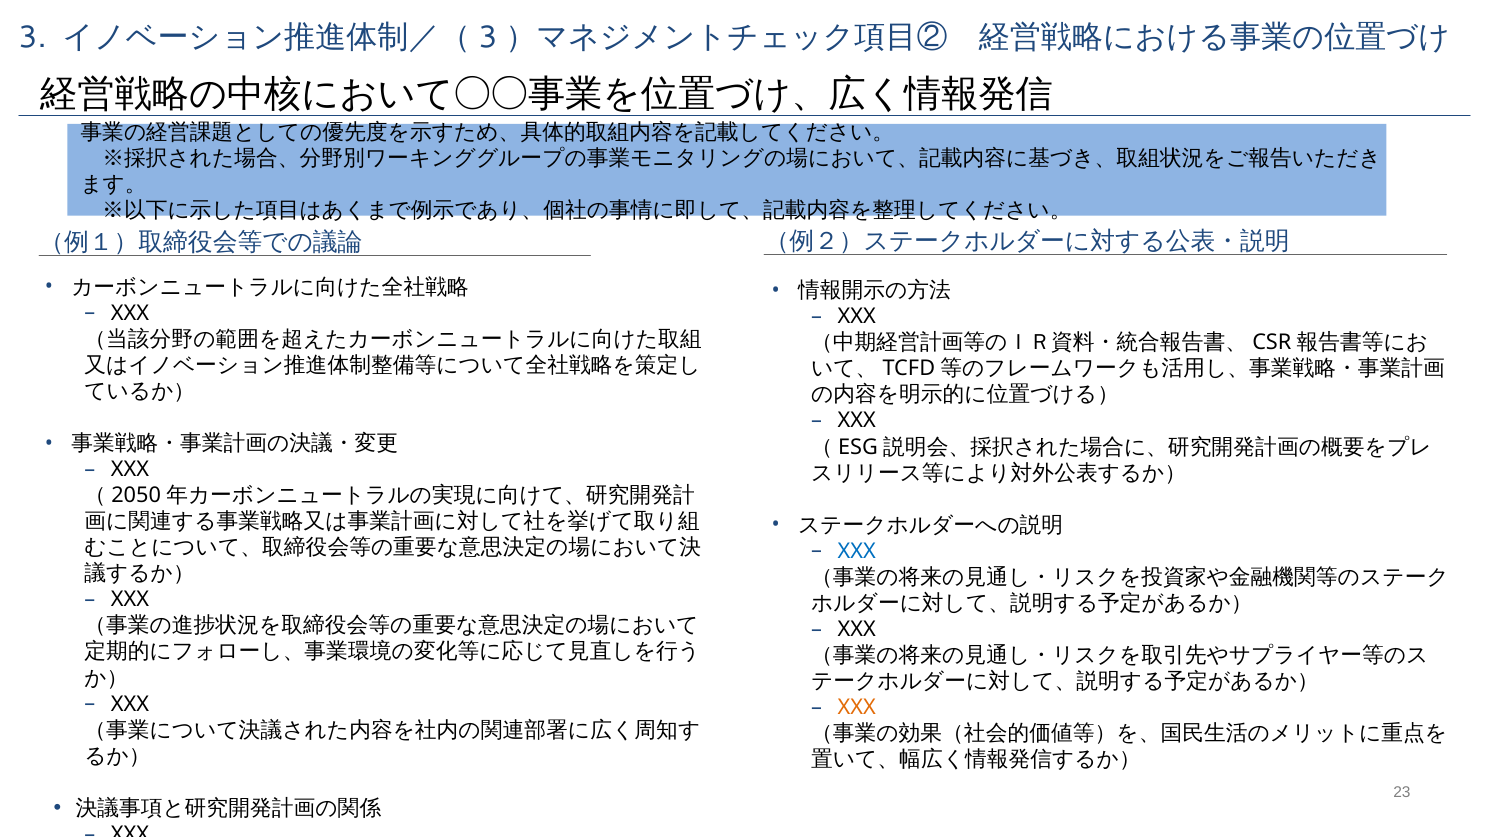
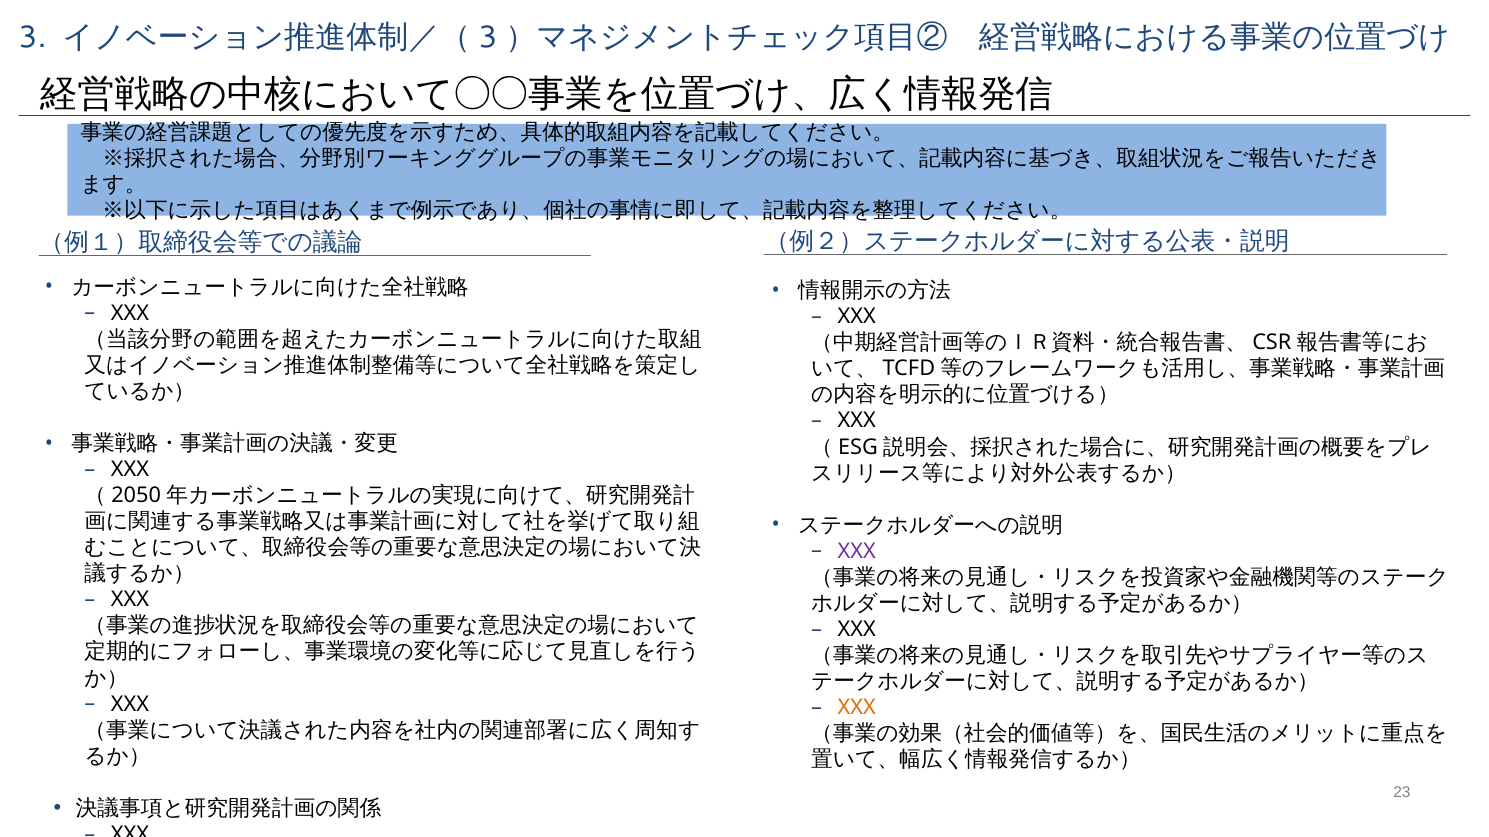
XXX colour: blue -> purple (857, 551)
